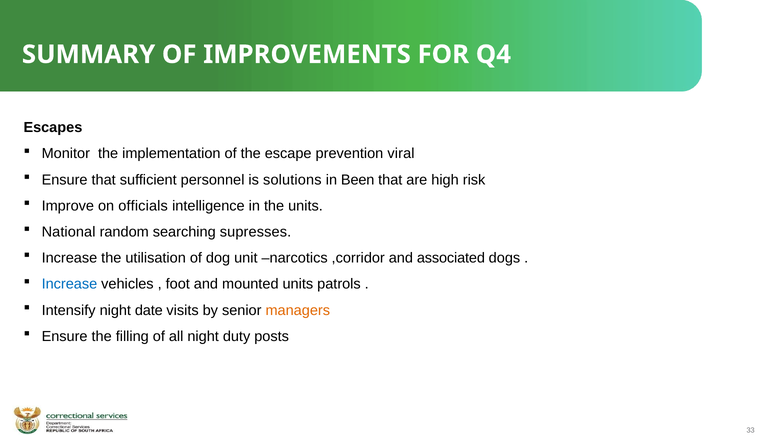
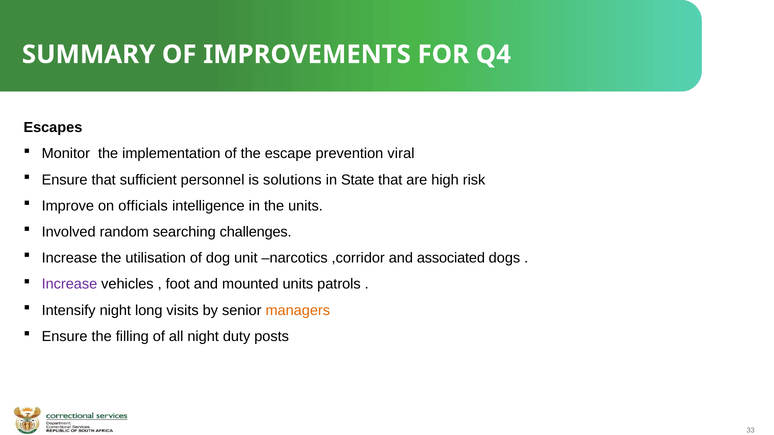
Been: Been -> State (358, 180)
National: National -> Involved (69, 232)
supresses: supresses -> challenges (256, 232)
Increase colour: blue -> purple (69, 284)
date: date -> long (149, 311)
